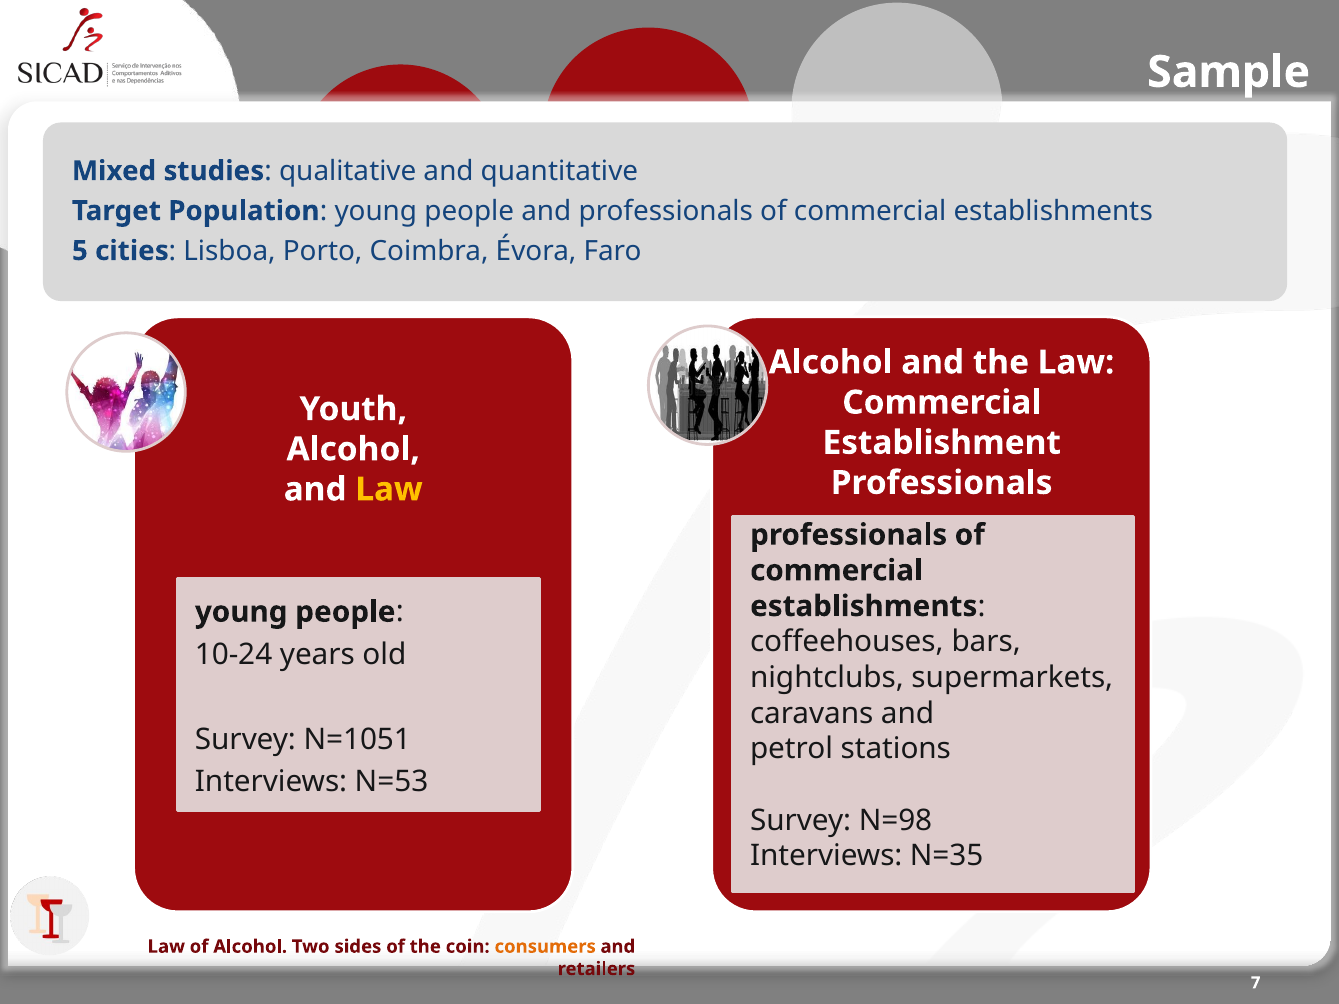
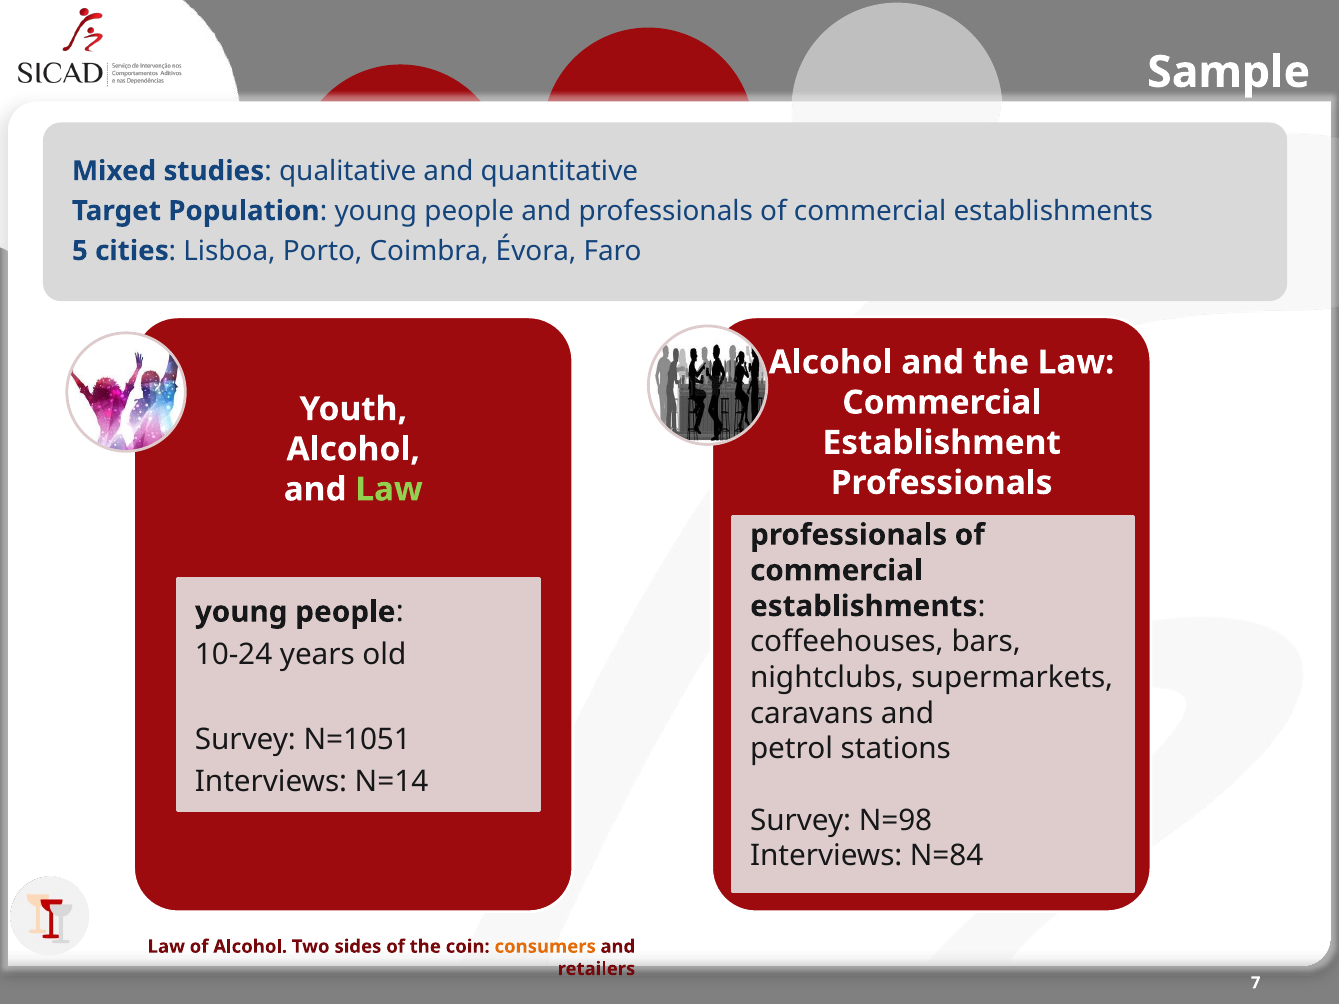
Law colour: yellow -> light green (389, 490)
N=53: N=53 -> N=14 (392, 782)
N=35: N=35 -> N=84 (947, 856)
